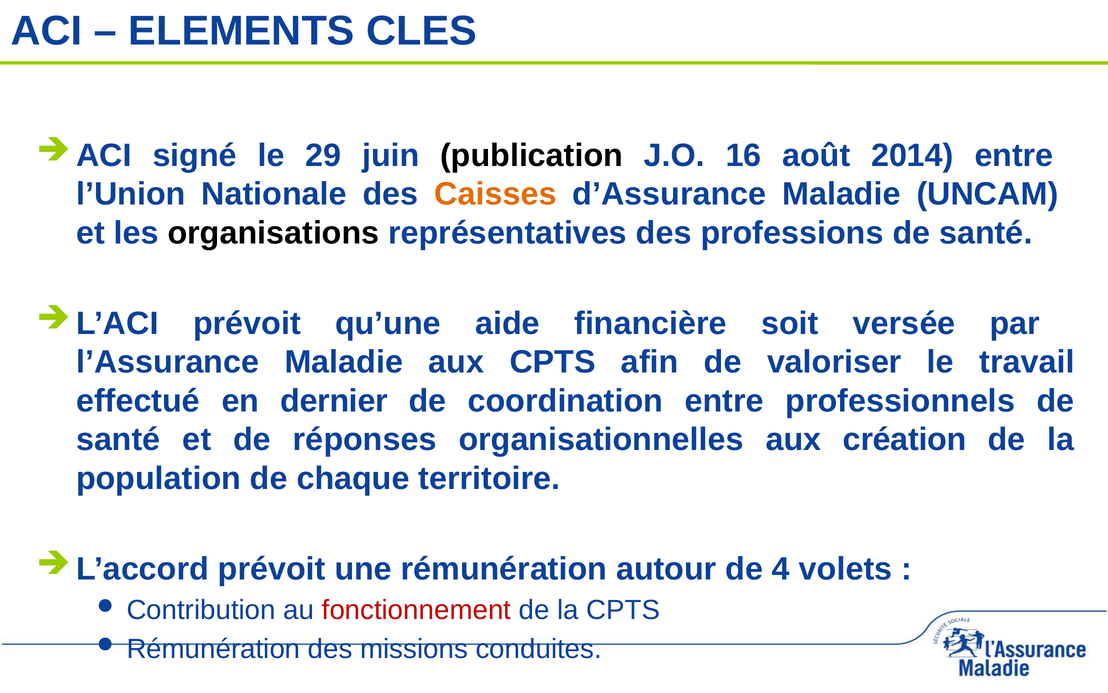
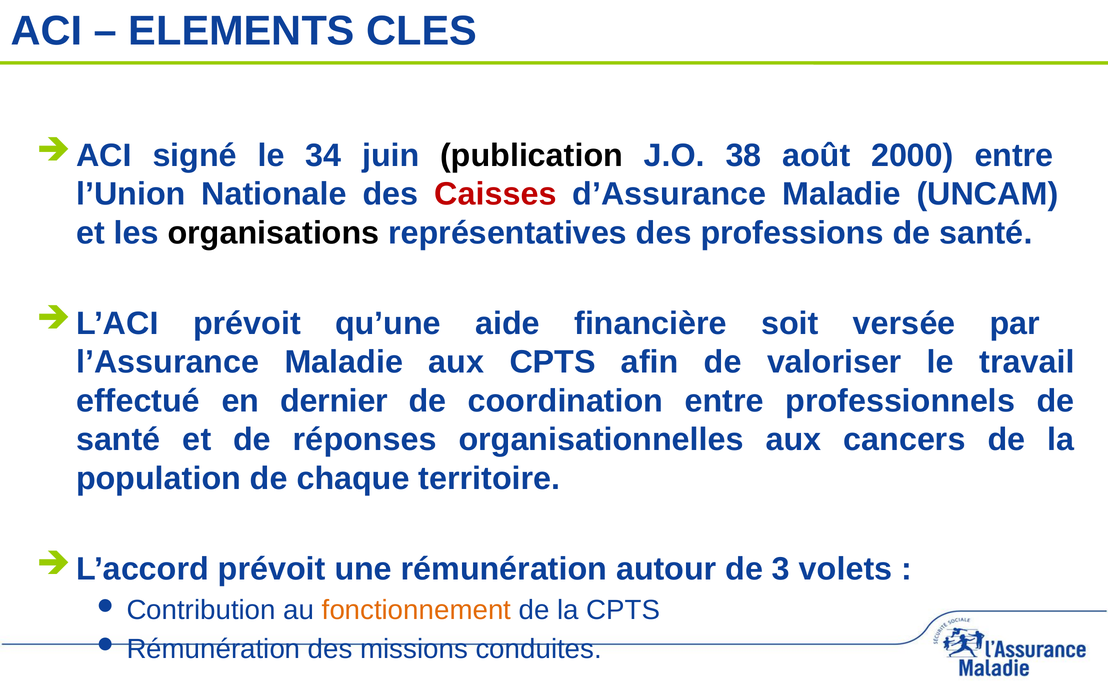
29: 29 -> 34 (323, 155)
16: 16 -> 38 (743, 155)
2014: 2014 -> 2000 (912, 155)
Caisses colour: orange -> red (495, 194)
création: création -> cancers (904, 440)
4: 4 -> 3 (781, 569)
fonctionnement colour: red -> orange (416, 610)
